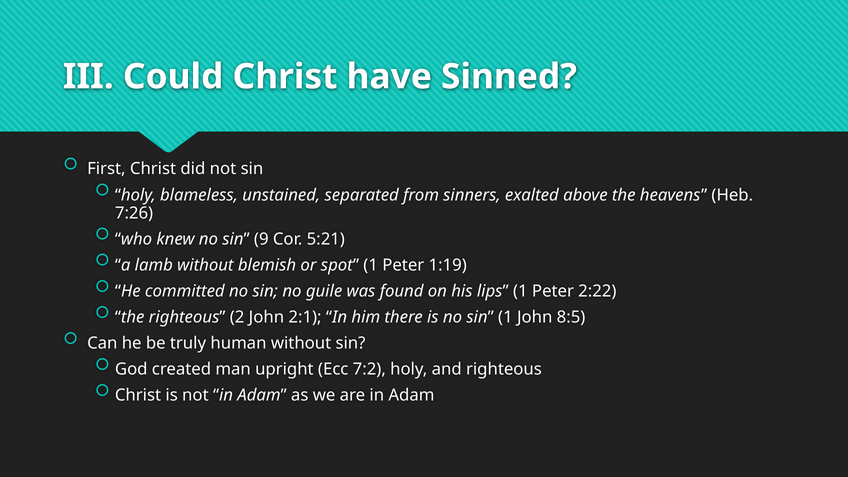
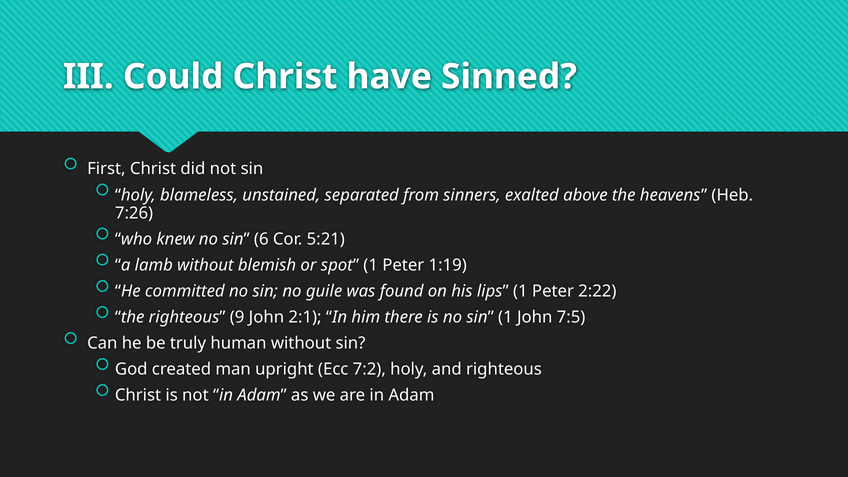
9: 9 -> 6 (261, 239)
2: 2 -> 9 (237, 317)
8:5: 8:5 -> 7:5 (571, 317)
